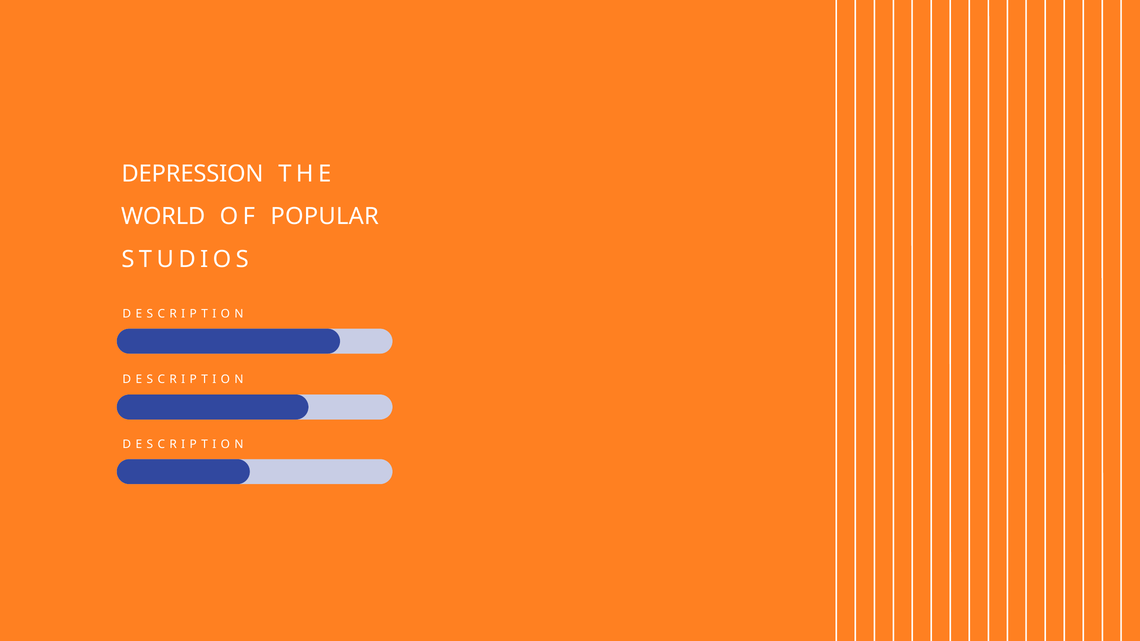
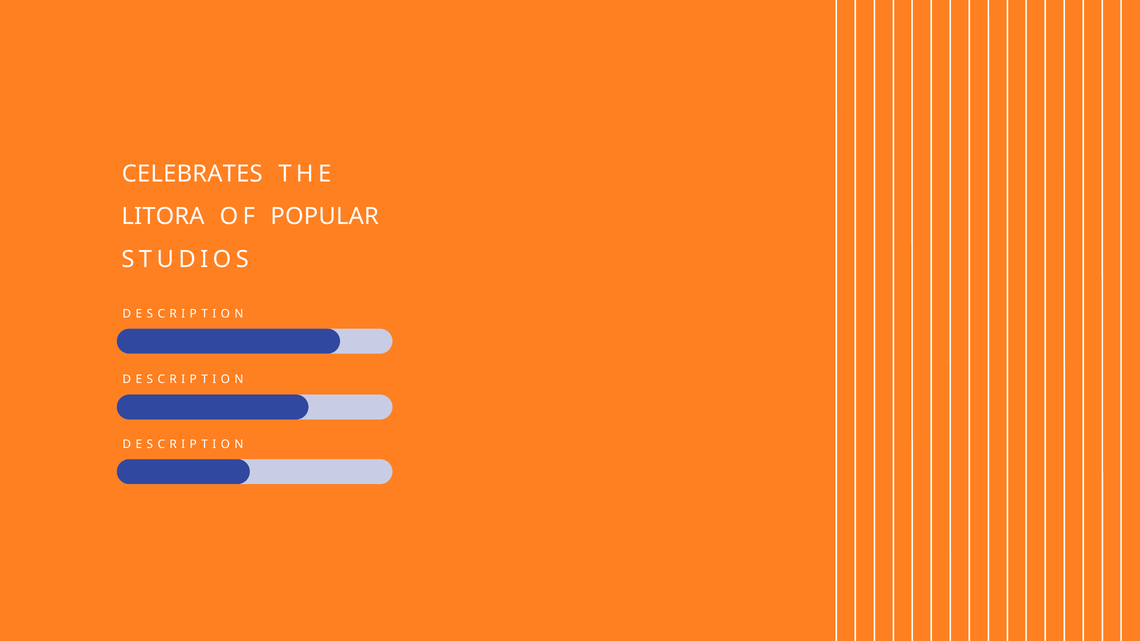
DEPRESSION: DEPRESSION -> CELEBRATES (192, 174)
WORLD: WORLD -> LITORA (163, 217)
